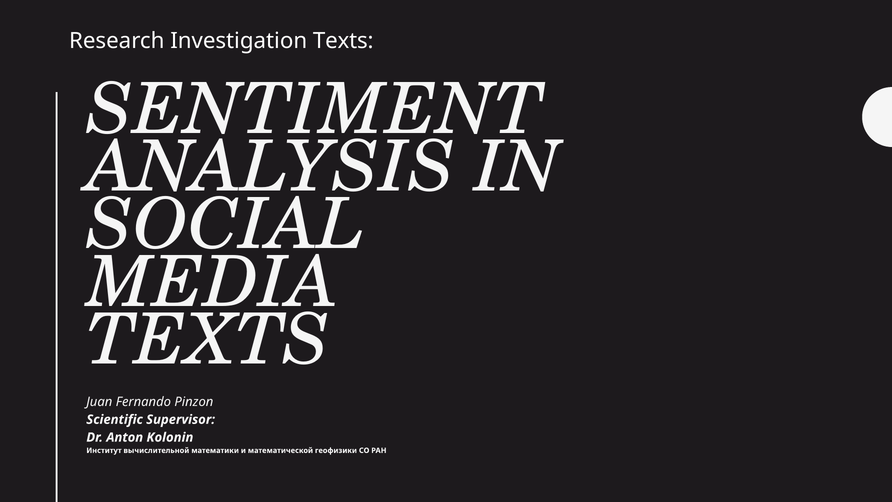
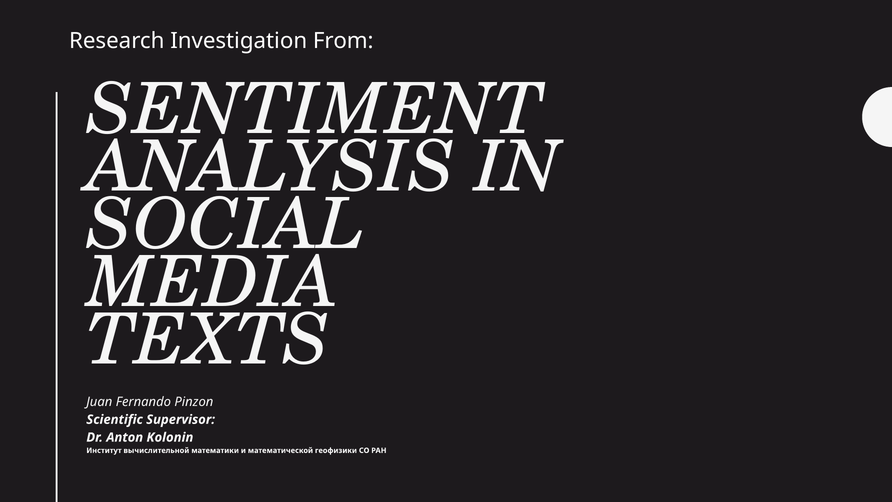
Investigation Texts: Texts -> From (343, 41)
